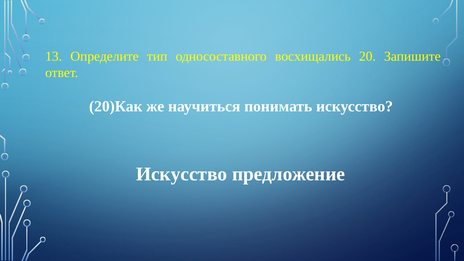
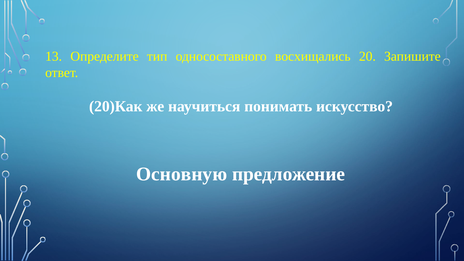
Искусство: Искусство -> Основную (182, 174)
